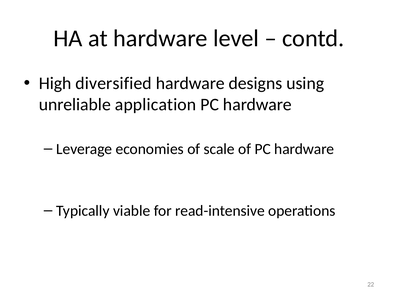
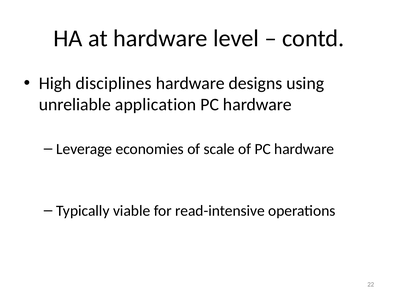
diversified: diversified -> disciplines (114, 84)
